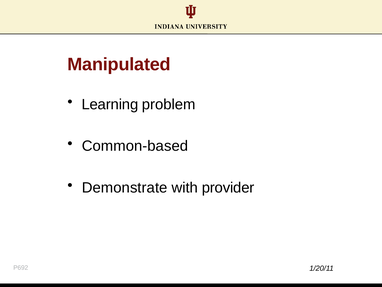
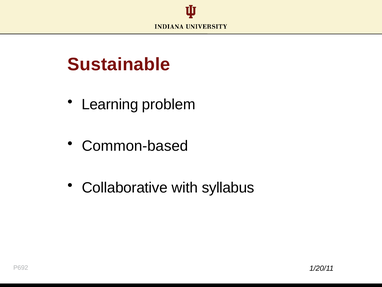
Manipulated: Manipulated -> Sustainable (119, 64)
Demonstrate: Demonstrate -> Collaborative (125, 187)
provider: provider -> syllabus (228, 187)
